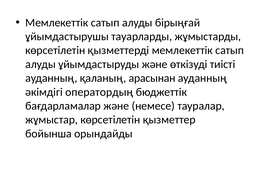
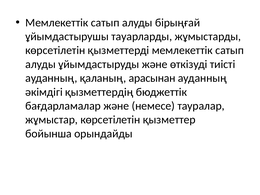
оператордың: оператордың -> қызметтердің (99, 92)
